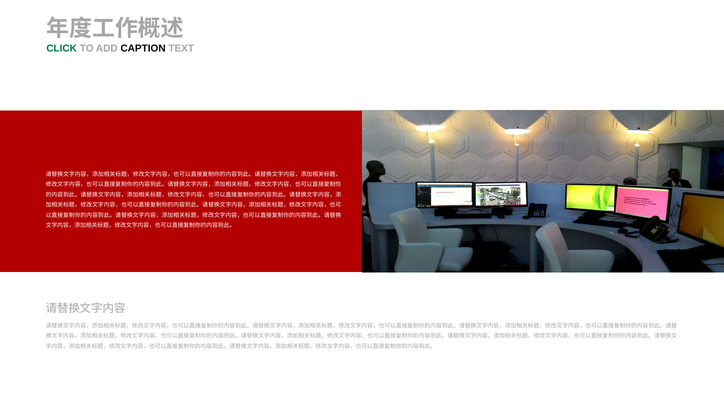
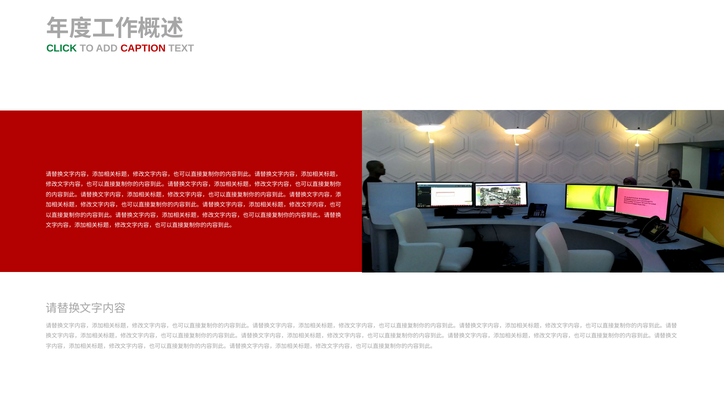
CAPTION colour: black -> red (143, 49)
